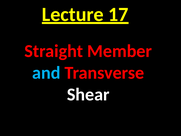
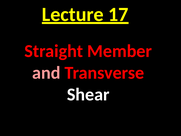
and colour: light blue -> pink (46, 73)
